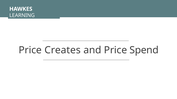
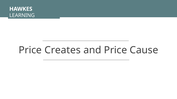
Spend: Spend -> Cause (144, 50)
